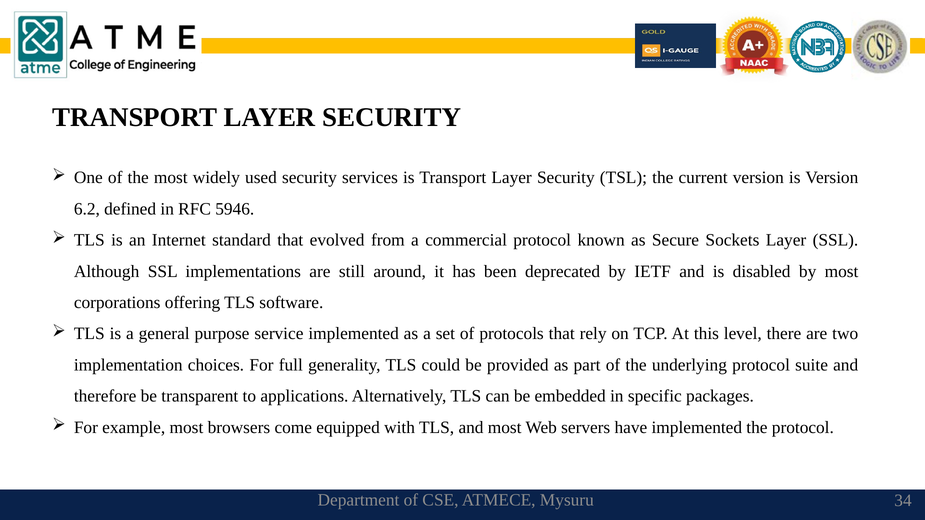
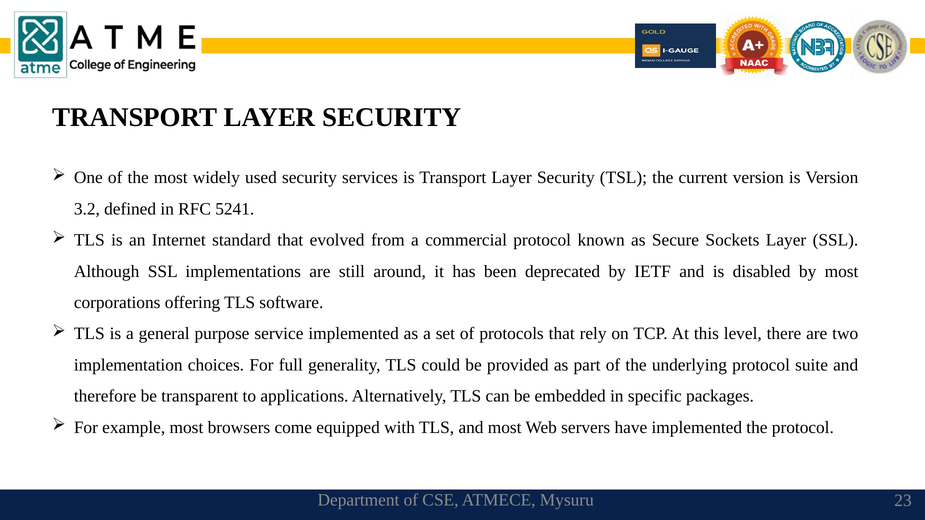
6.2: 6.2 -> 3.2 (87, 209)
5946: 5946 -> 5241 (235, 209)
34: 34 -> 23 (903, 501)
